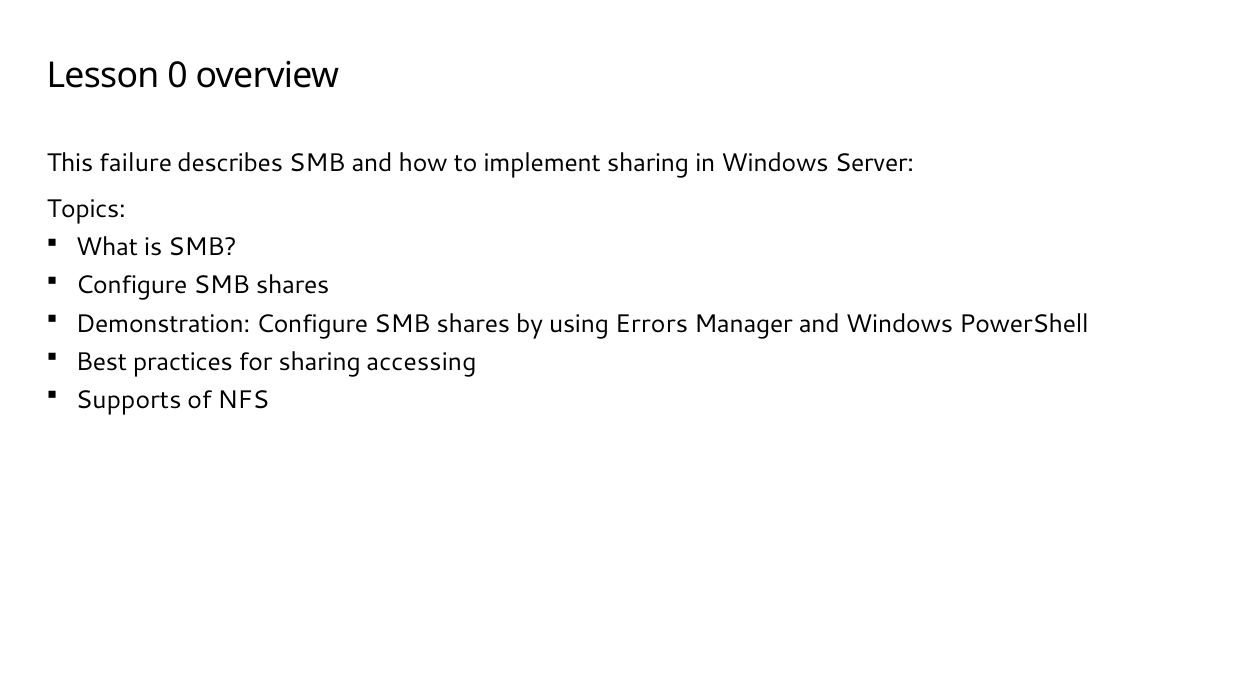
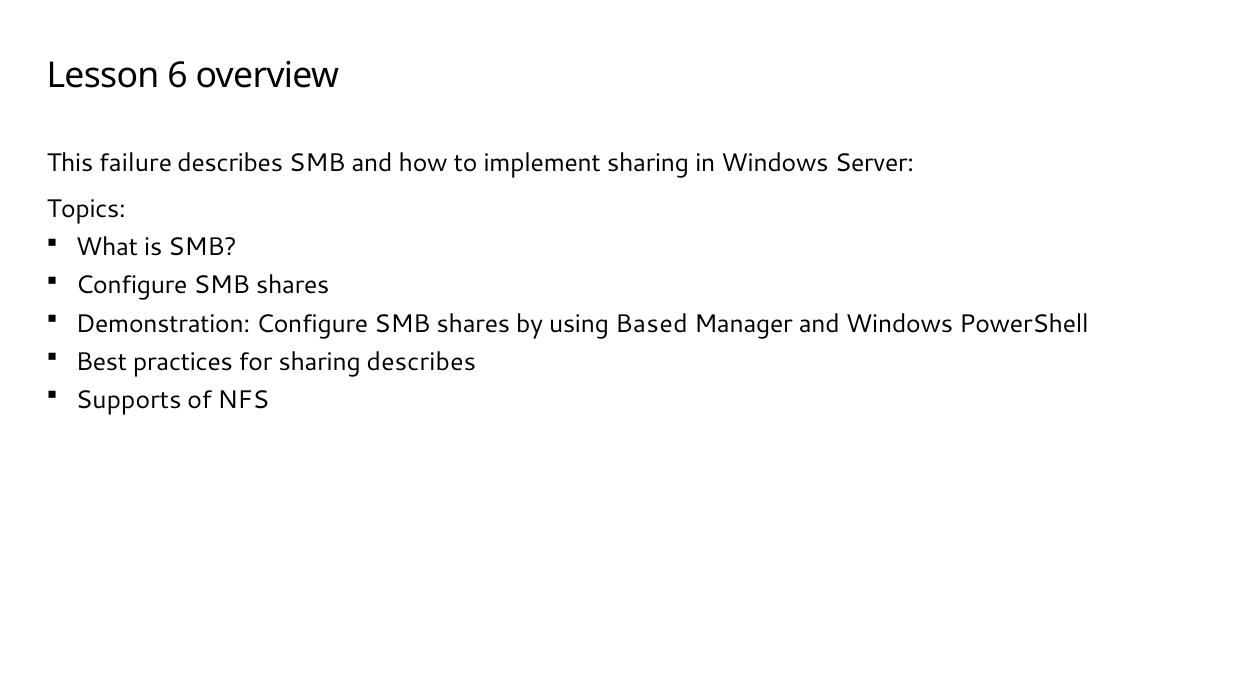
0: 0 -> 6 (178, 76)
Errors: Errors -> Based (652, 324)
sharing accessing: accessing -> describes (421, 362)
